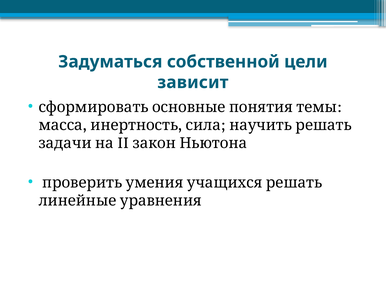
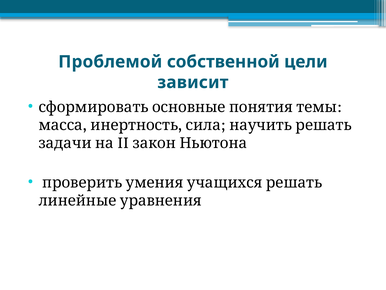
Задуматься: Задуматься -> Проблемой (110, 62)
